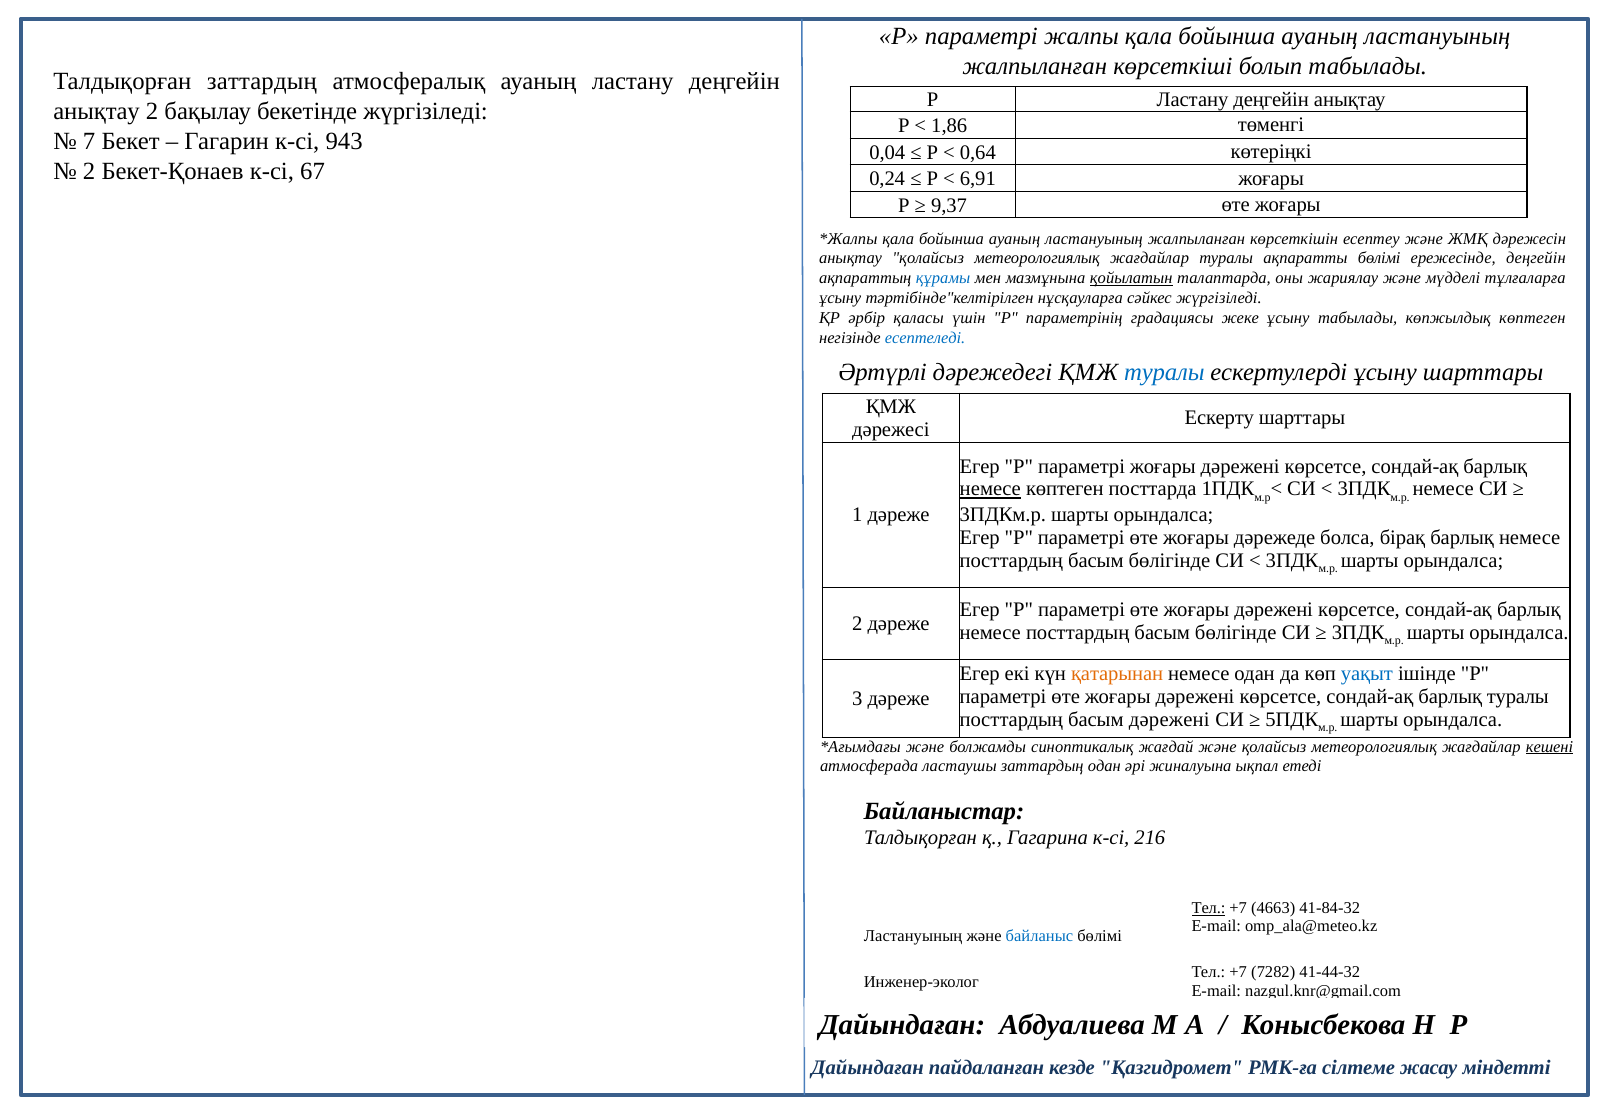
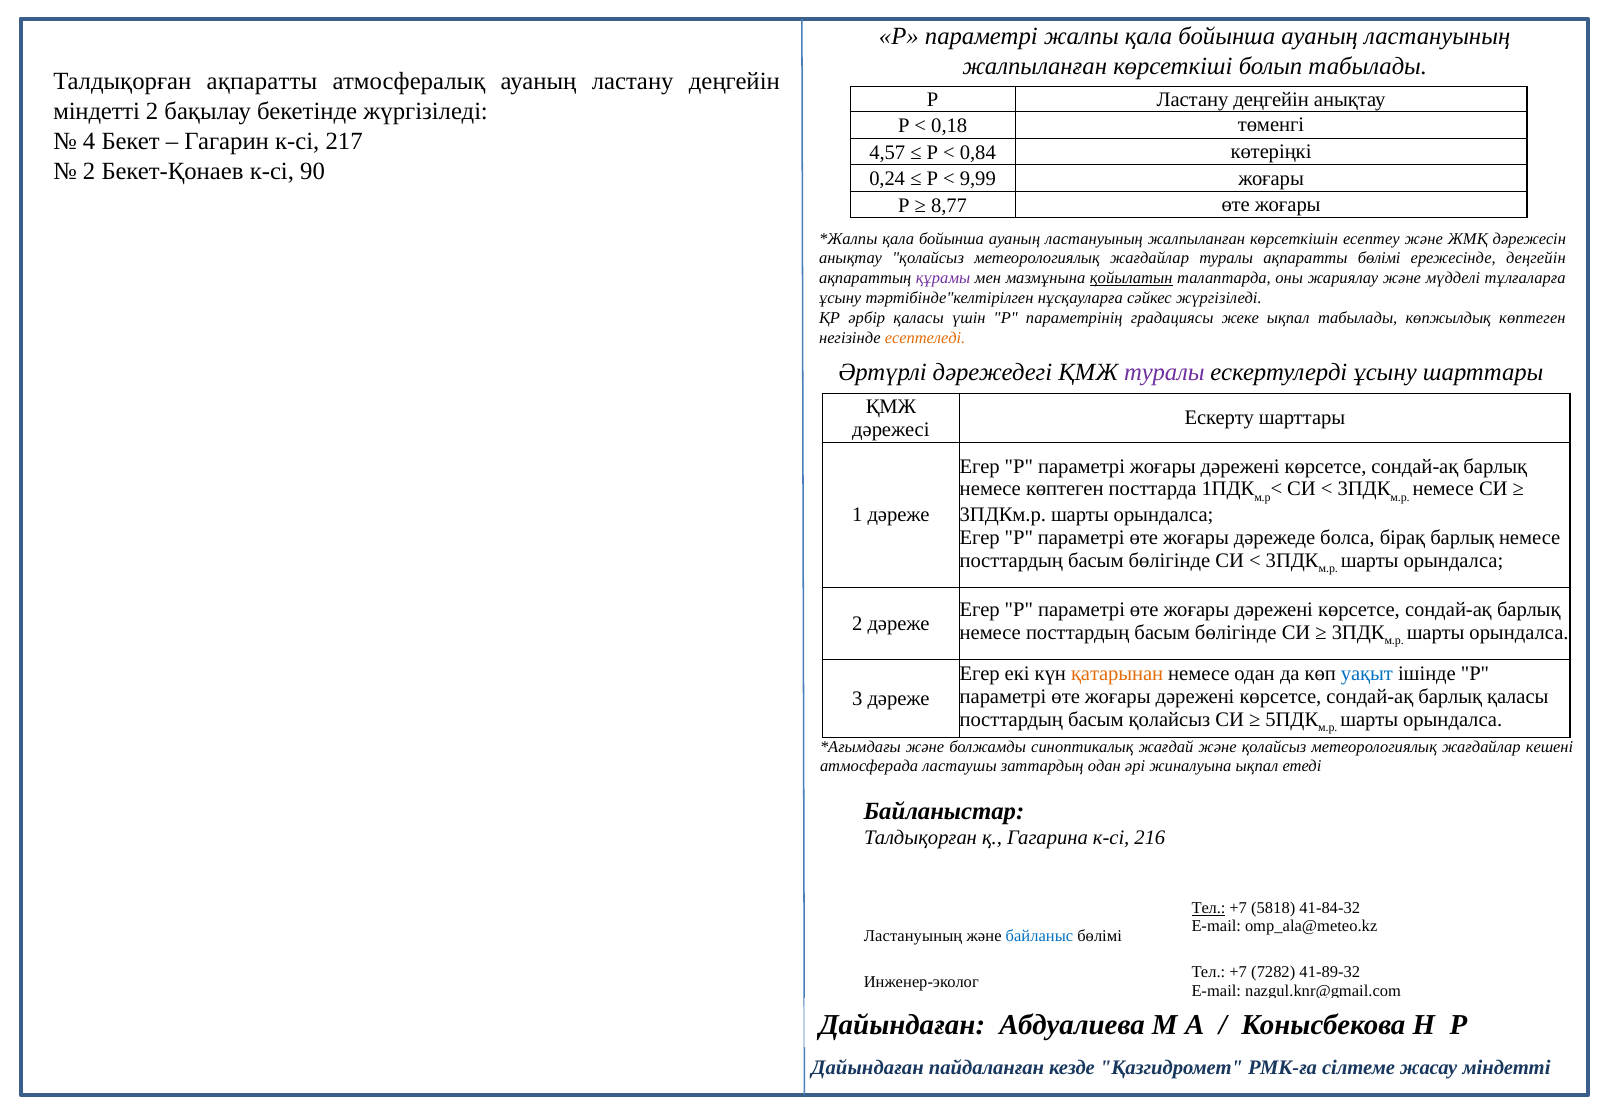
Талдықорған заттардың: заттардың -> ақпаратты (262, 82)
анықтау: анықтау -> міндетті (97, 112)
1,86: 1,86 -> 0,18 (949, 126)
7: 7 -> 4 (89, 141)
943: 943 -> 217 (344, 141)
0,04: 0,04 -> 4,57 (887, 152)
0,64: 0,64 -> 0,84 (978, 152)
67: 67 -> 90 (313, 171)
6,91: 6,91 -> 9,99 (978, 179)
9,37: 9,37 -> 8,77 (949, 206)
құрамы colour: blue -> purple (943, 278)
жеке ұсыну: ұсыну -> ықпал (1288, 318)
есептеледі colour: blue -> orange (925, 338)
туралы colour: blue -> purple (1164, 372)
немесе underline: present -> none (990, 489)
барлық туралы: туралы -> қаласы (1518, 697)
басым дәрежені: дәрежені -> қолайсыз (1169, 719)
кешені underline: present -> none (1550, 747)
4663: 4663 -> 5818 (1273, 908)
41-44-32: 41-44-32 -> 41-89-32 (1330, 972)
